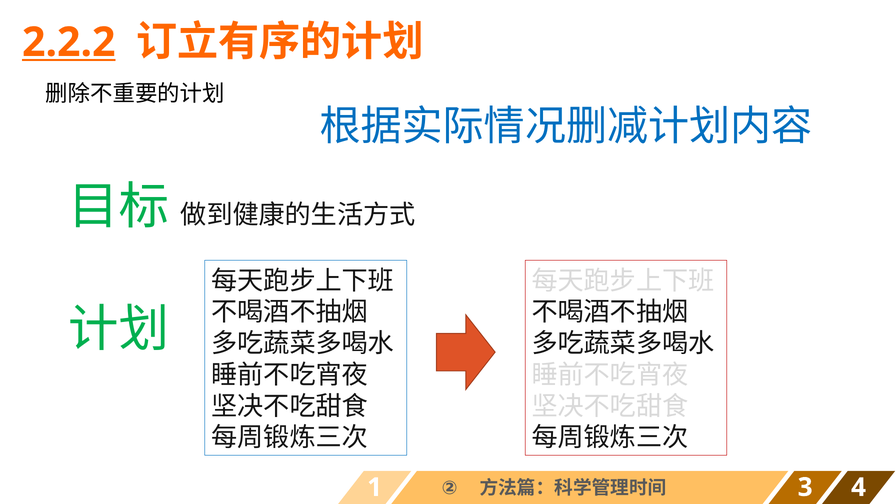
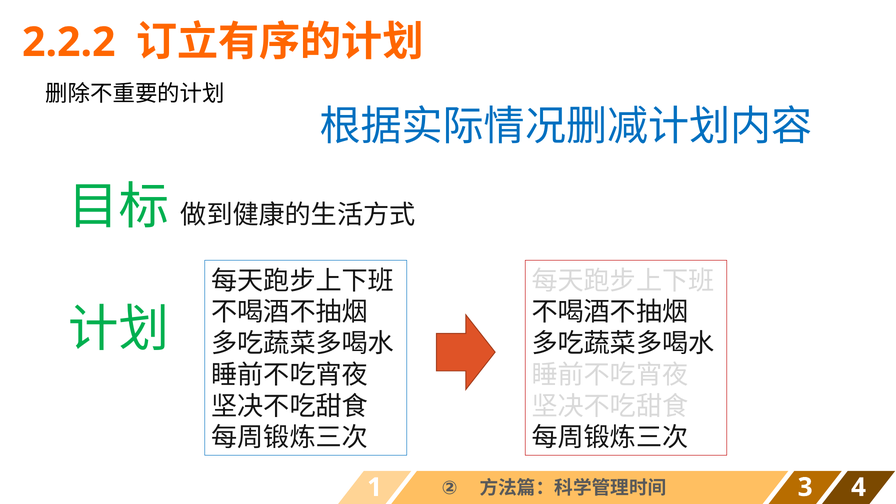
2.2.2 underline: present -> none (69, 42)
